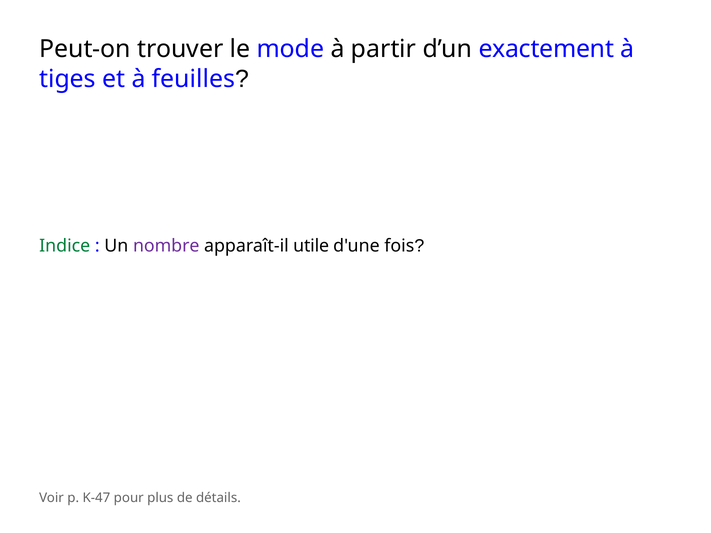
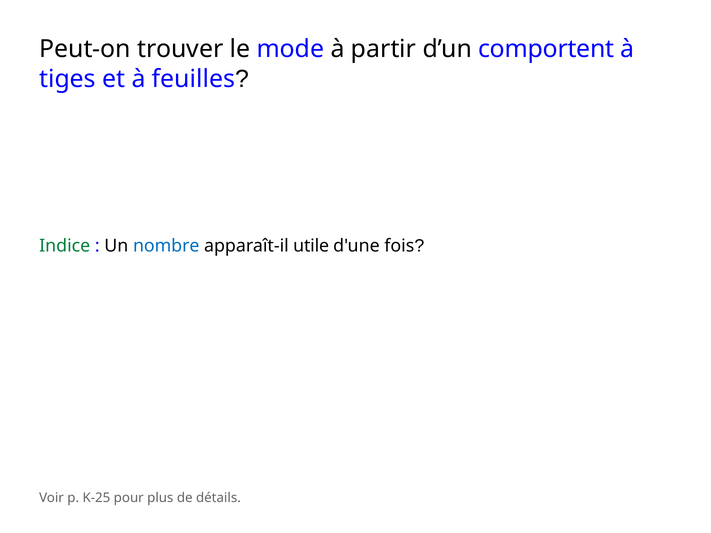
exactement: exactement -> comportent (546, 49)
nombre colour: purple -> blue (166, 246)
K-47: K-47 -> K-25 (96, 498)
